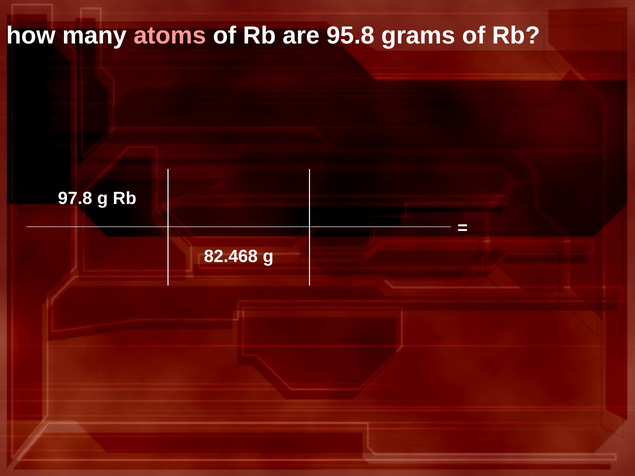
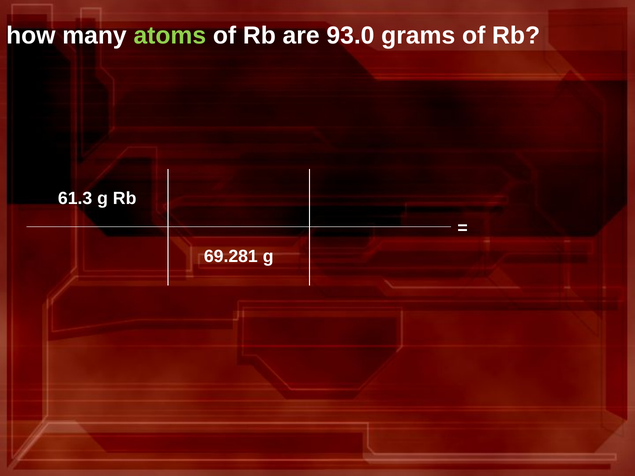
atoms colour: pink -> light green (170, 36)
95.8: 95.8 -> 93.0 (350, 36)
97.8: 97.8 -> 61.3 (75, 198)
82.468: 82.468 -> 69.281 (231, 257)
